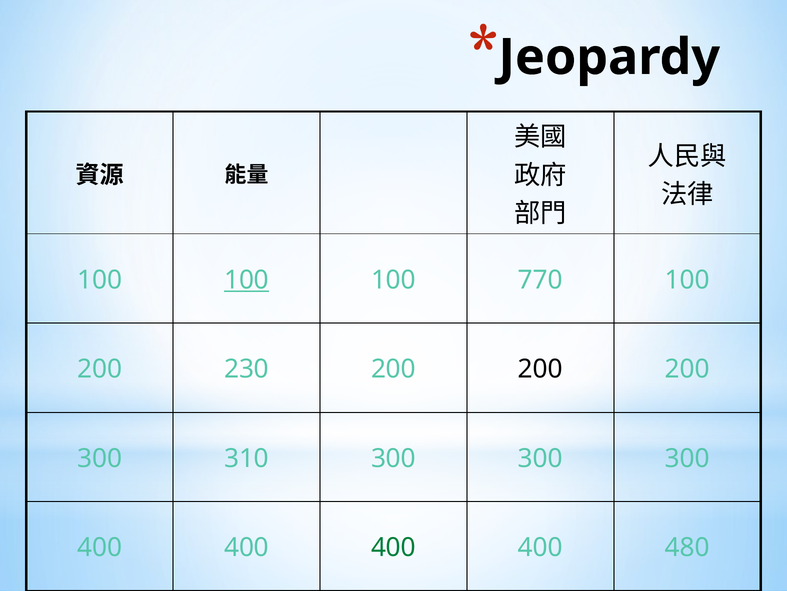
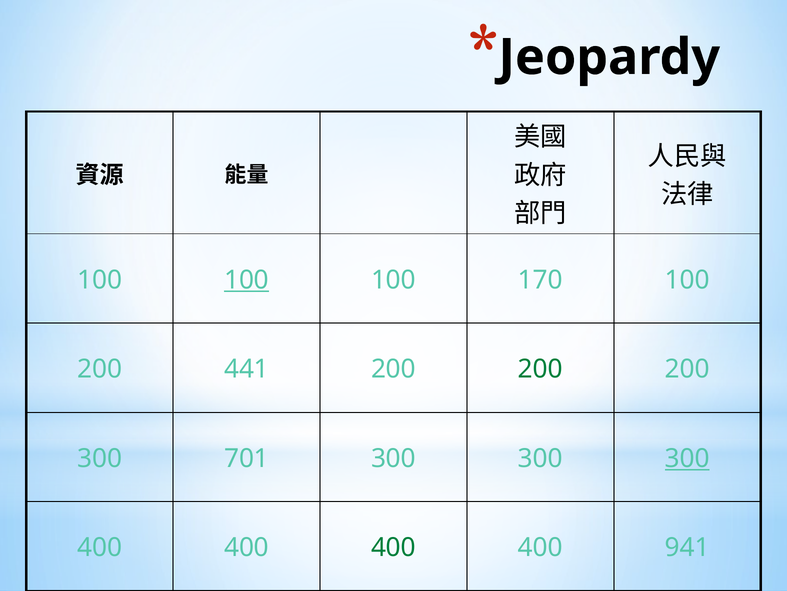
770: 770 -> 170 (540, 280)
230: 230 -> 441 (247, 369)
200 colour: black -> green (540, 369)
310: 310 -> 701 (247, 458)
300 underline: none -> present (687, 458)
480: 480 -> 941 (687, 547)
